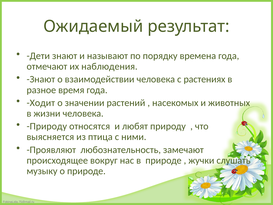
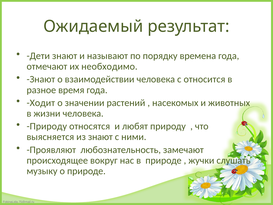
наблюдения: наблюдения -> необходимо (109, 66)
растениях: растениях -> относится (204, 79)
из птица: птица -> знают (100, 137)
